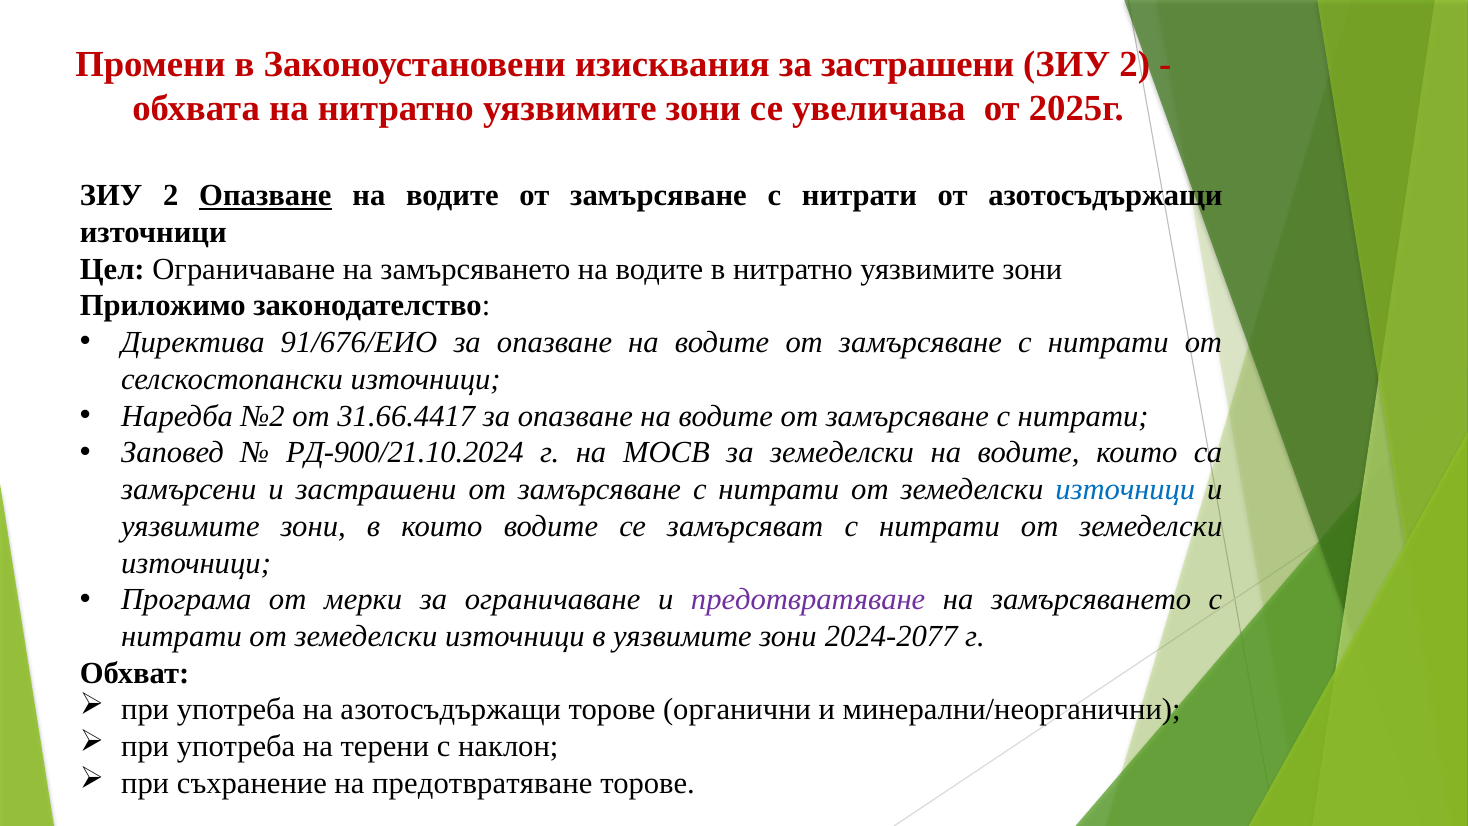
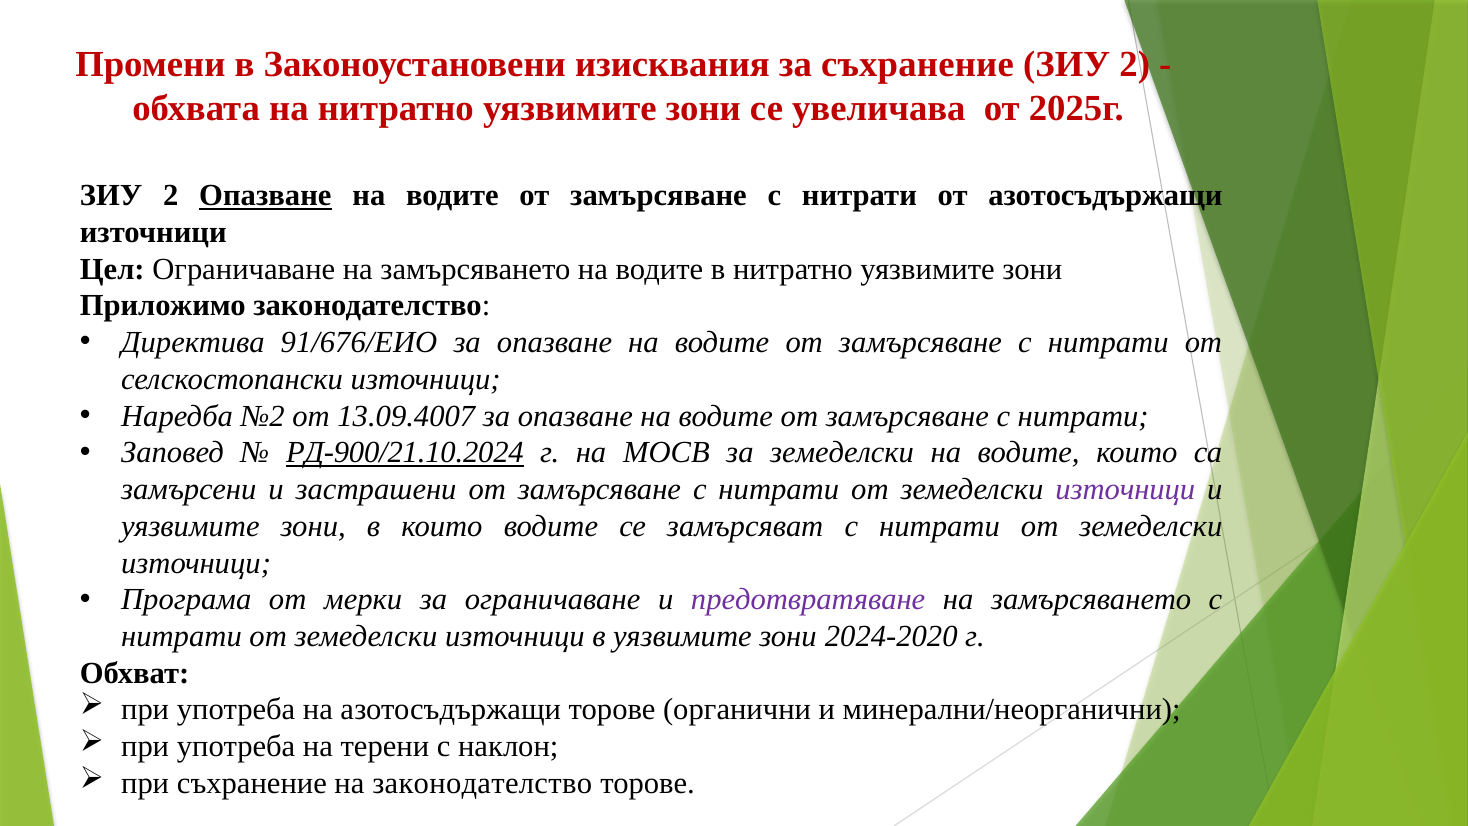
за застрашени: застрашени -> съхранение (917, 64)
31.66.4417: 31.66.4417 -> 13.09.4007 (406, 416)
РД-900/21.10.2024 underline: none -> present (405, 453)
източници colour: blue -> purple (1125, 489)
2024-2077: 2024-2077 -> 2024-2020 (891, 636)
на предотвратяване: предотвратяване -> законодателство (482, 783)
